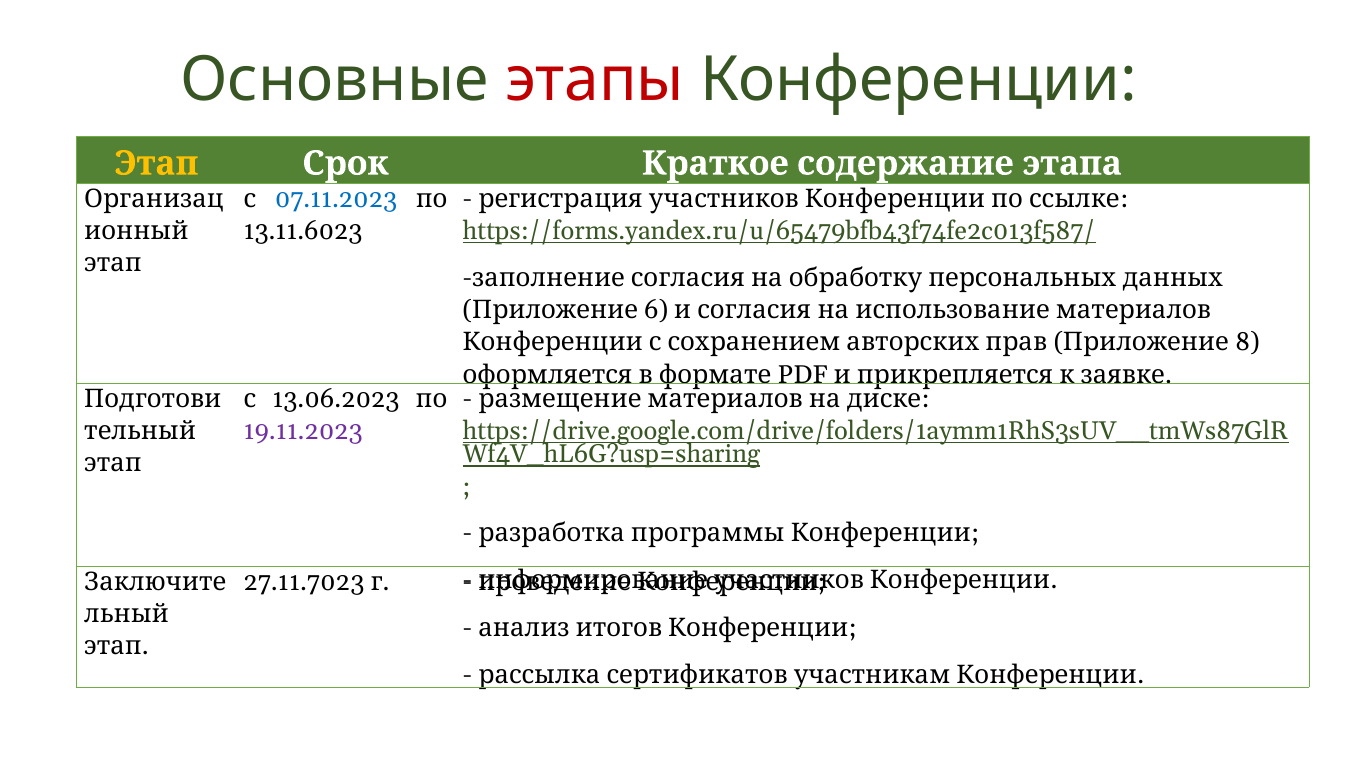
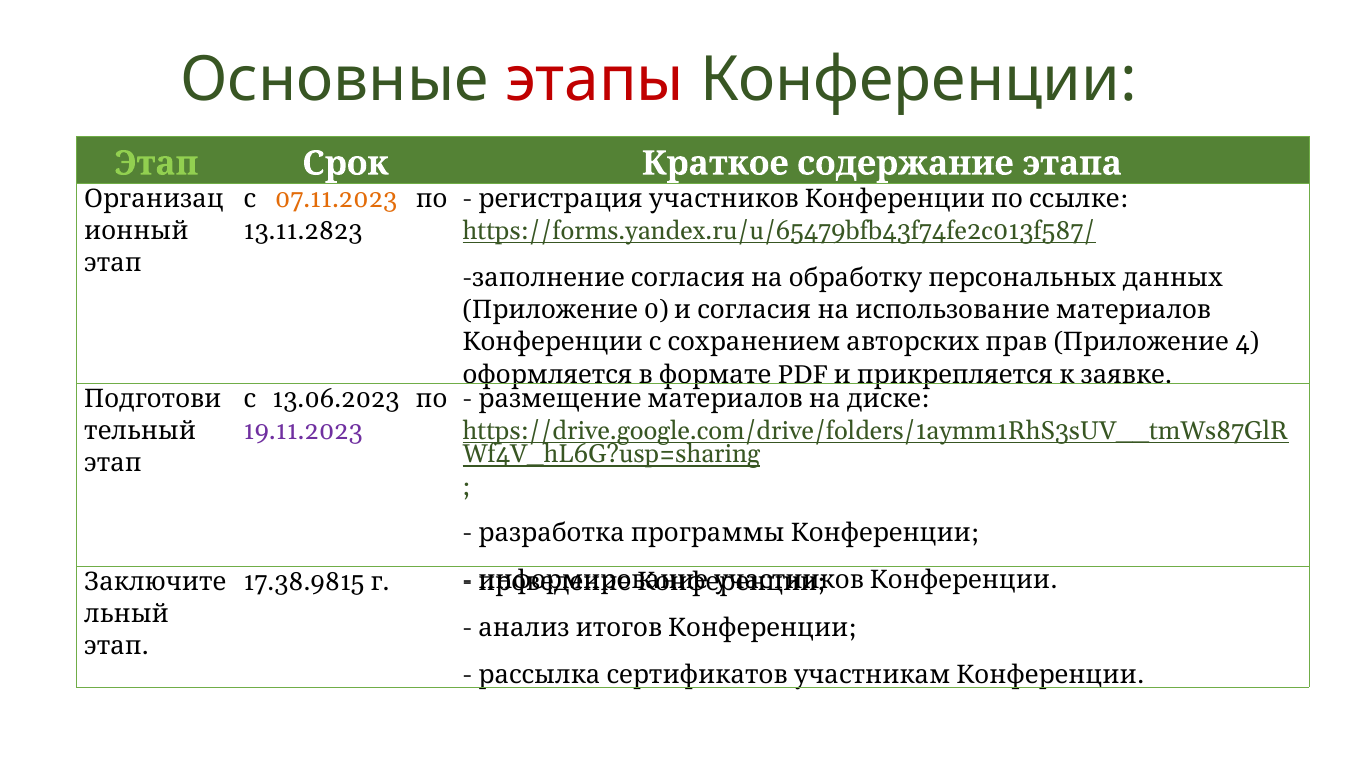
Этап colour: yellow -> light green (156, 163)
07.11.2023 colour: blue -> orange (336, 199)
13.11.6023: 13.11.6023 -> 13.11.2823 (303, 231)
6: 6 -> 0 (656, 310)
8: 8 -> 4 (1247, 342)
27.11.7023: 27.11.7023 -> 17.38.9815 (304, 582)
